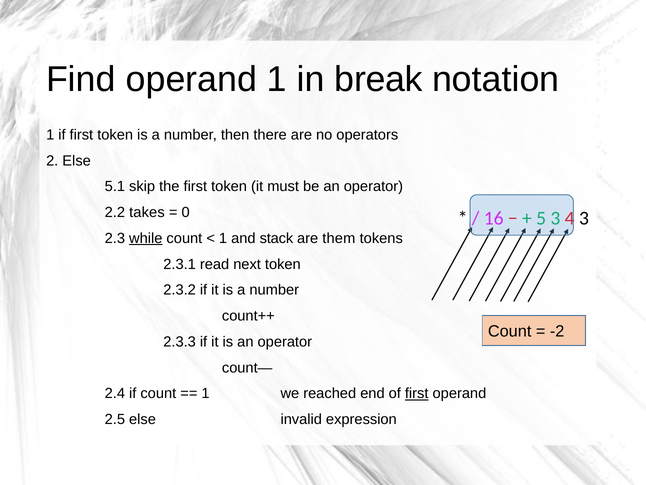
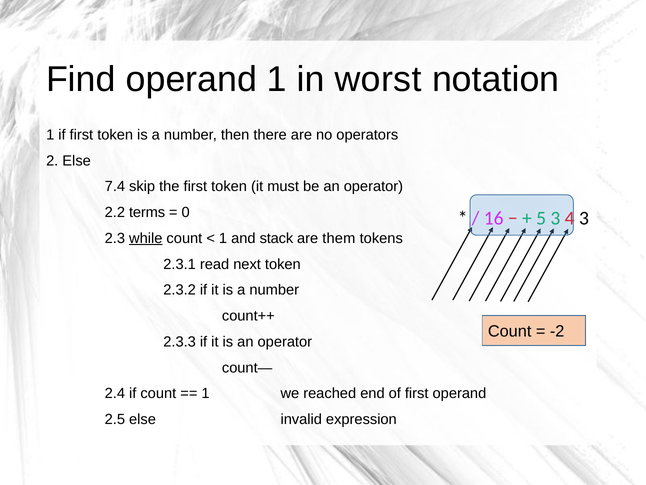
break: break -> worst (378, 79)
5.1: 5.1 -> 7.4 (115, 186)
takes: takes -> terms (147, 212)
first underline: present -> none (417, 393)
